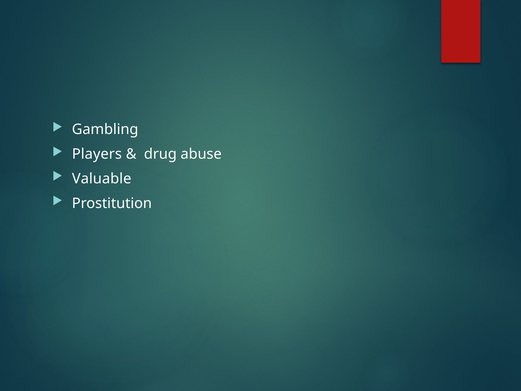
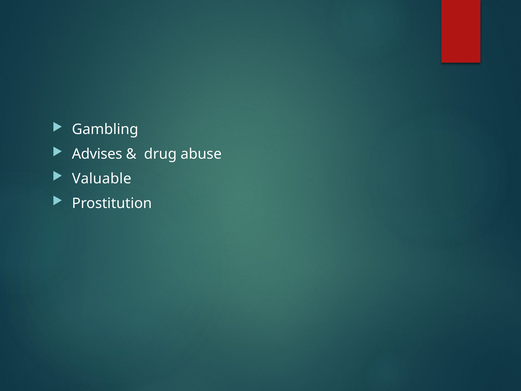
Players: Players -> Advises (97, 154)
